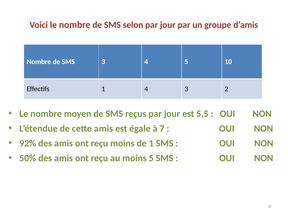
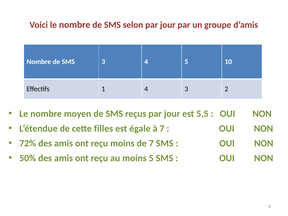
cette amis: amis -> filles (103, 129)
92%: 92% -> 72% (28, 143)
de 1: 1 -> 7 (151, 143)
